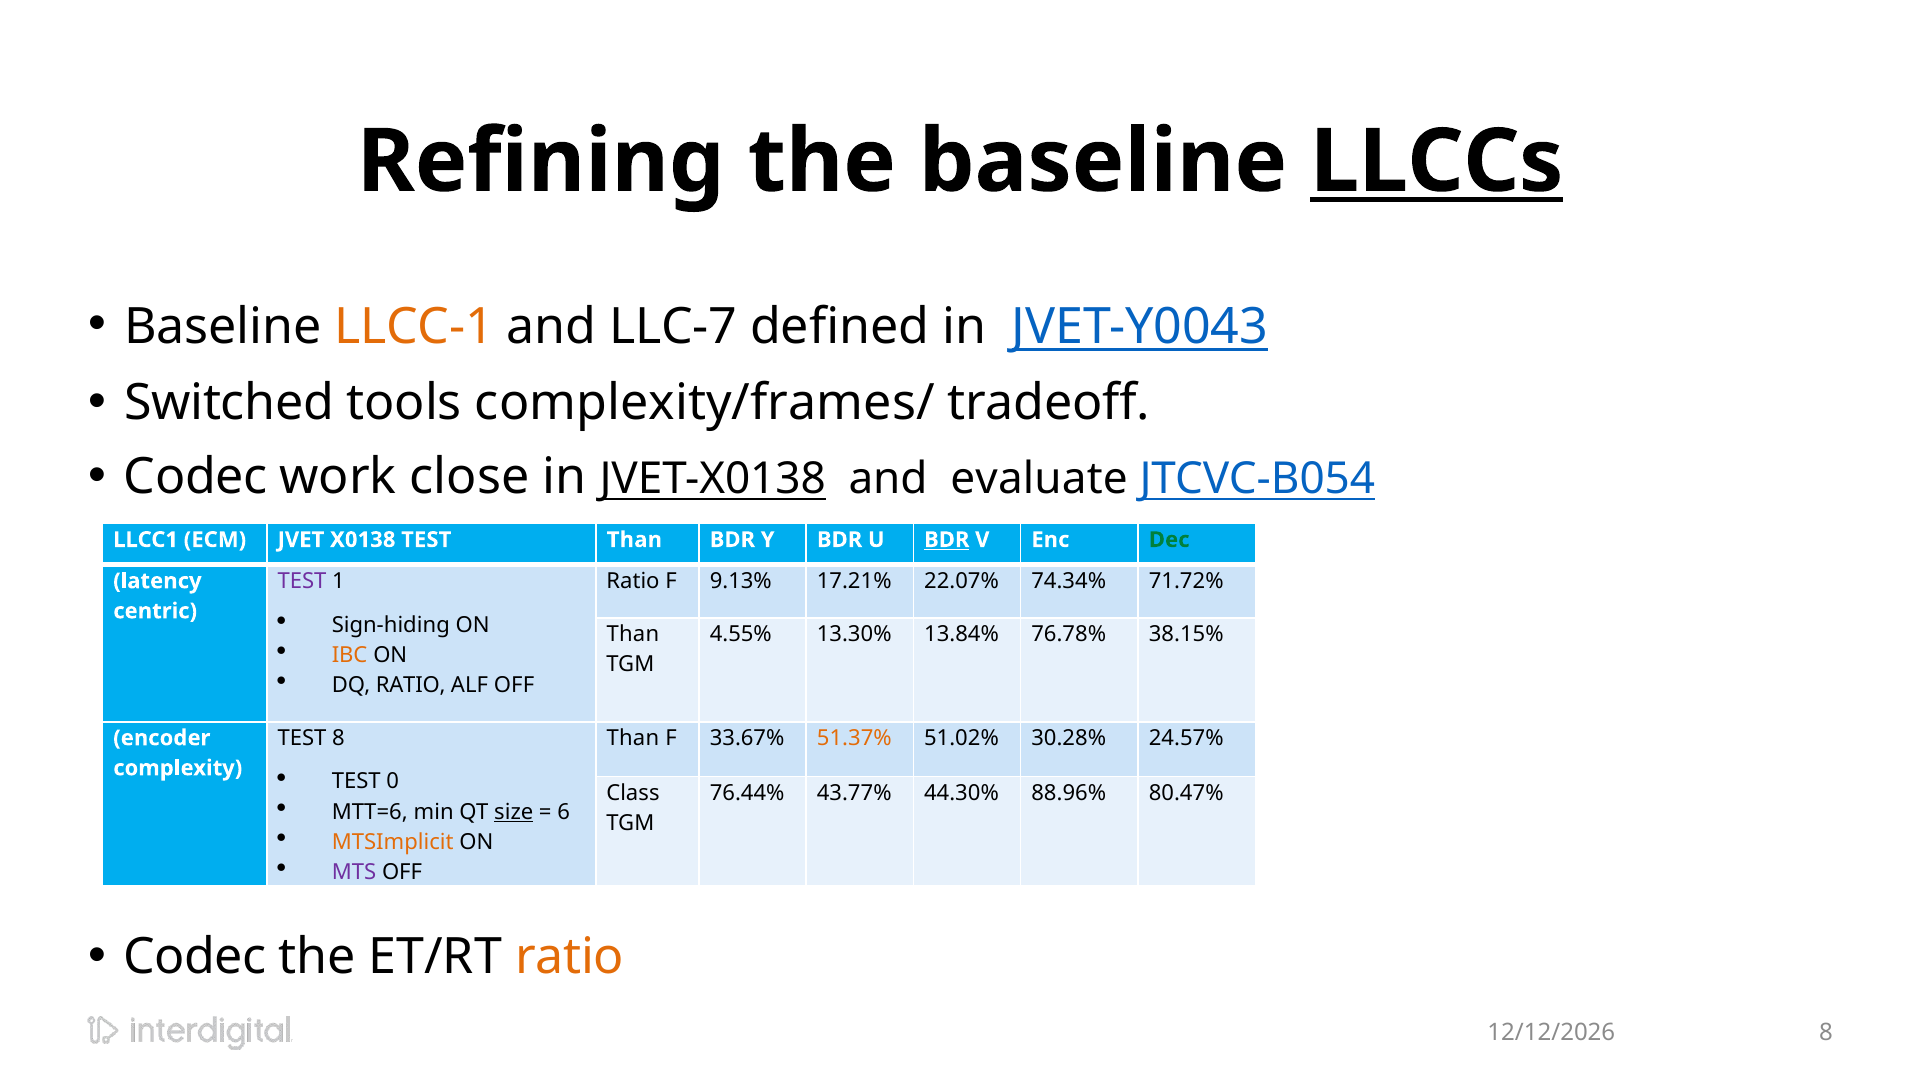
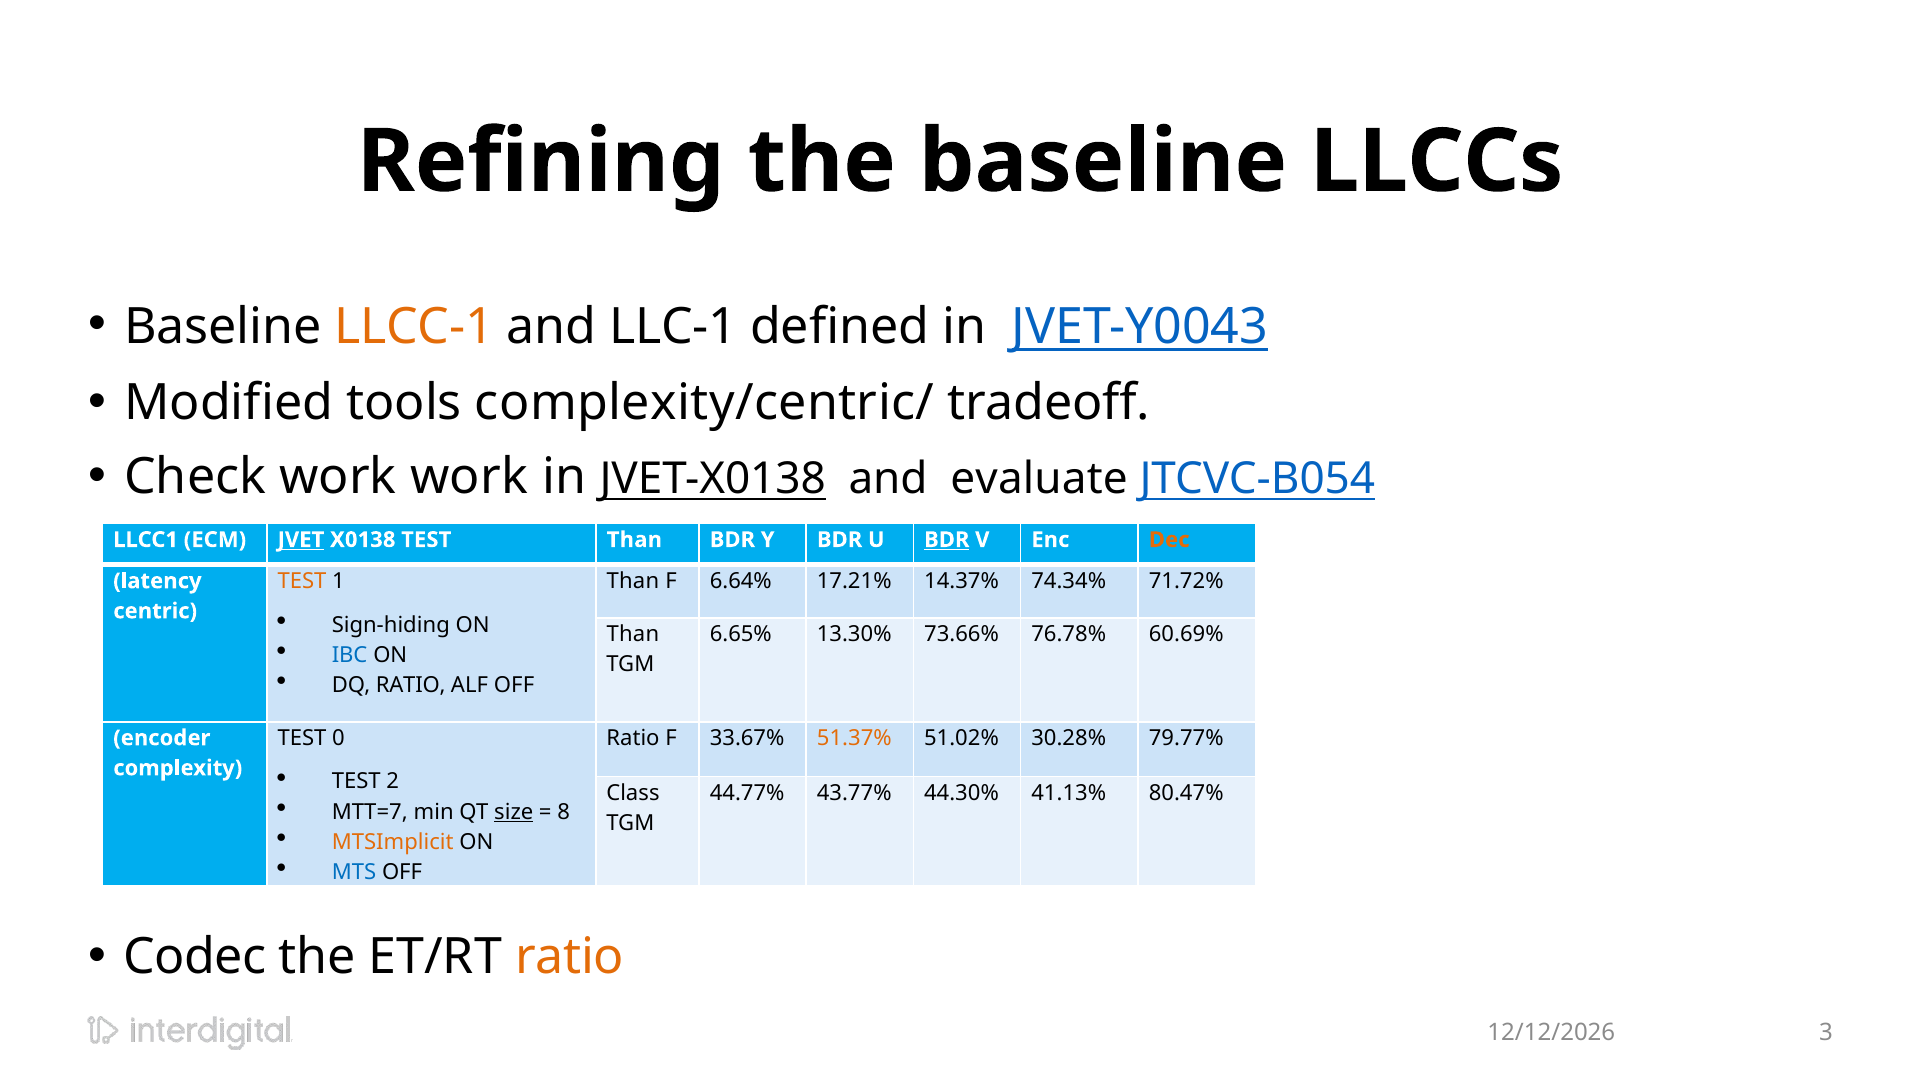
LLCCs underline: present -> none (1437, 162)
LLC-7: LLC-7 -> LLC-1 (673, 327)
Switched: Switched -> Modified (229, 403)
complexity/frames/: complexity/frames/ -> complexity/centric/ (705, 403)
Codec: Codec -> Check (195, 477)
work close: close -> work (469, 477)
JVET underline: none -> present (301, 540)
Dec colour: green -> orange (1169, 540)
TEST colour: purple -> orange (302, 581)
Ratio: Ratio -> Than (633, 581)
9.13%: 9.13% -> 6.64% (741, 581)
22.07%: 22.07% -> 14.37% (962, 581)
4.55%: 4.55% -> 6.65% (741, 634)
13.84%: 13.84% -> 73.66% (962, 634)
38.15%: 38.15% -> 60.69% (1186, 634)
IBC colour: orange -> blue (350, 655)
TEST 8: 8 -> 0 (338, 738)
Than: Than -> Ratio (633, 738)
24.57%: 24.57% -> 79.77% (1186, 738)
0: 0 -> 2 (393, 782)
76.44%: 76.44% -> 44.77% (747, 793)
88.96%: 88.96% -> 41.13% (1069, 793)
MTT=6: MTT=6 -> MTT=7 (370, 812)
6: 6 -> 8 (564, 812)
MTS colour: purple -> blue (354, 872)
8: 8 -> 3 (1826, 1032)
